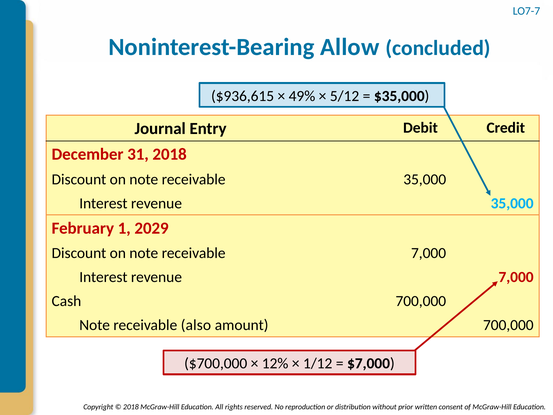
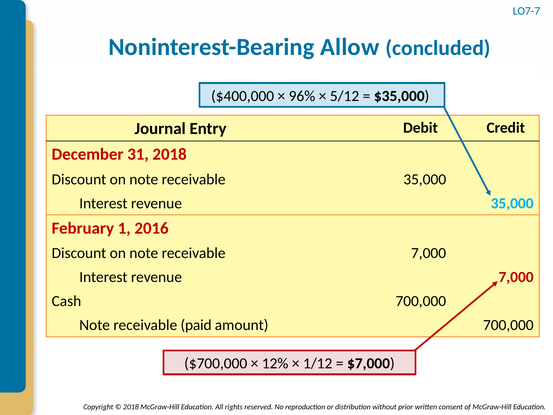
$936,615: $936,615 -> $400,000 (243, 96)
49%: 49% -> 96% (302, 96)
2029: 2029 -> 2016 (152, 228)
also: also -> paid (196, 325)
